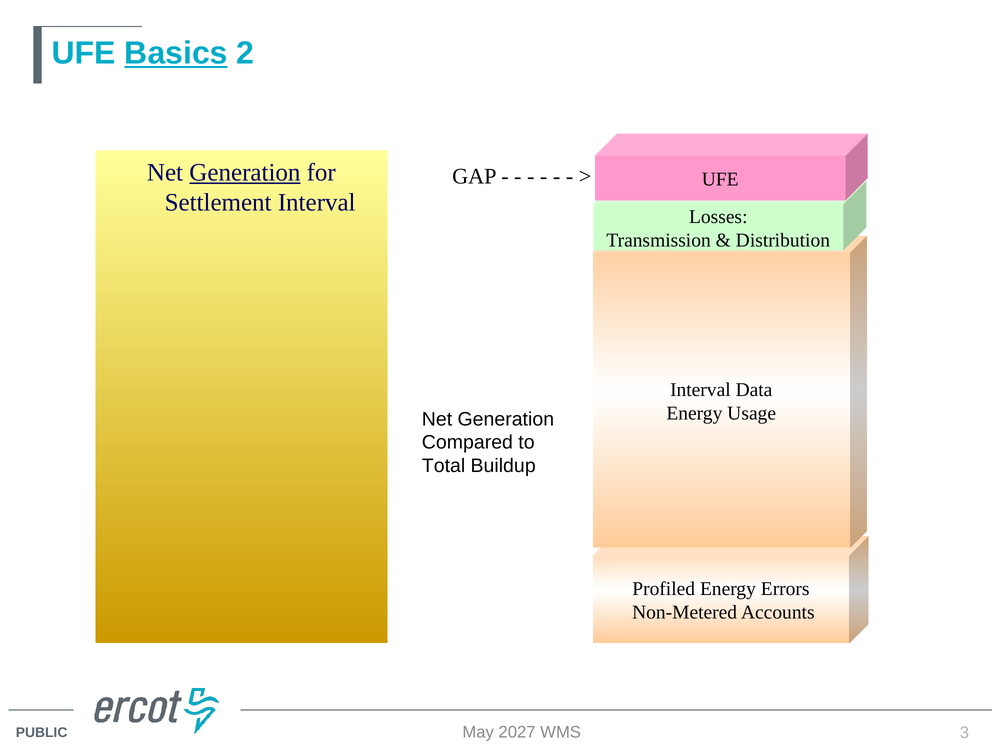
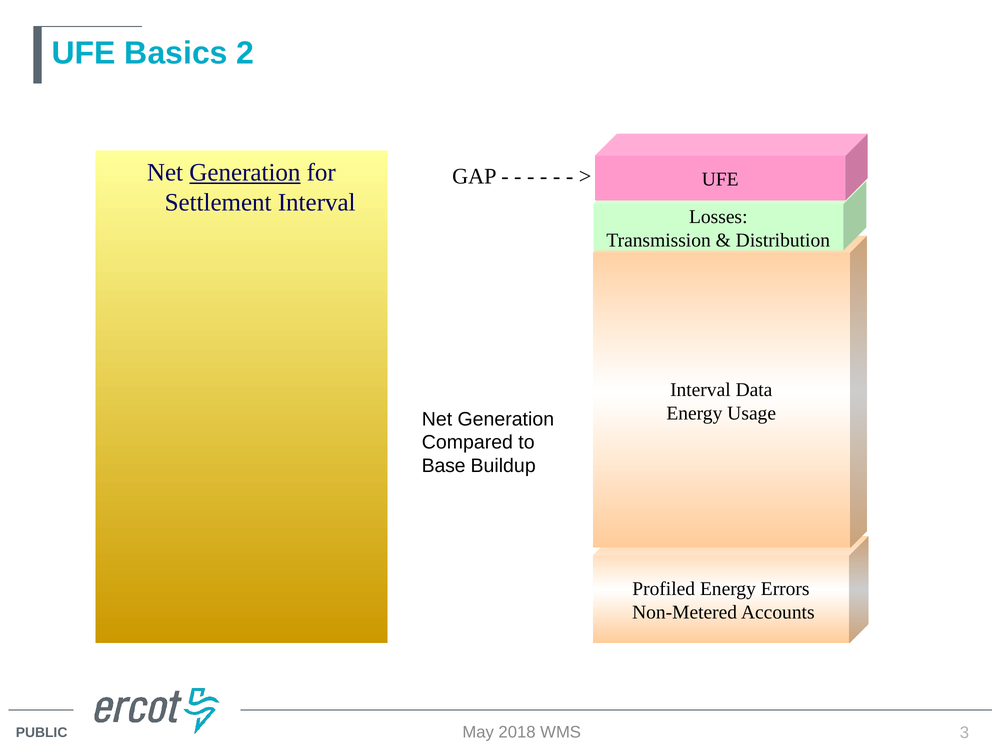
Basics underline: present -> none (176, 53)
Total: Total -> Base (444, 466)
2027: 2027 -> 2018 (517, 732)
